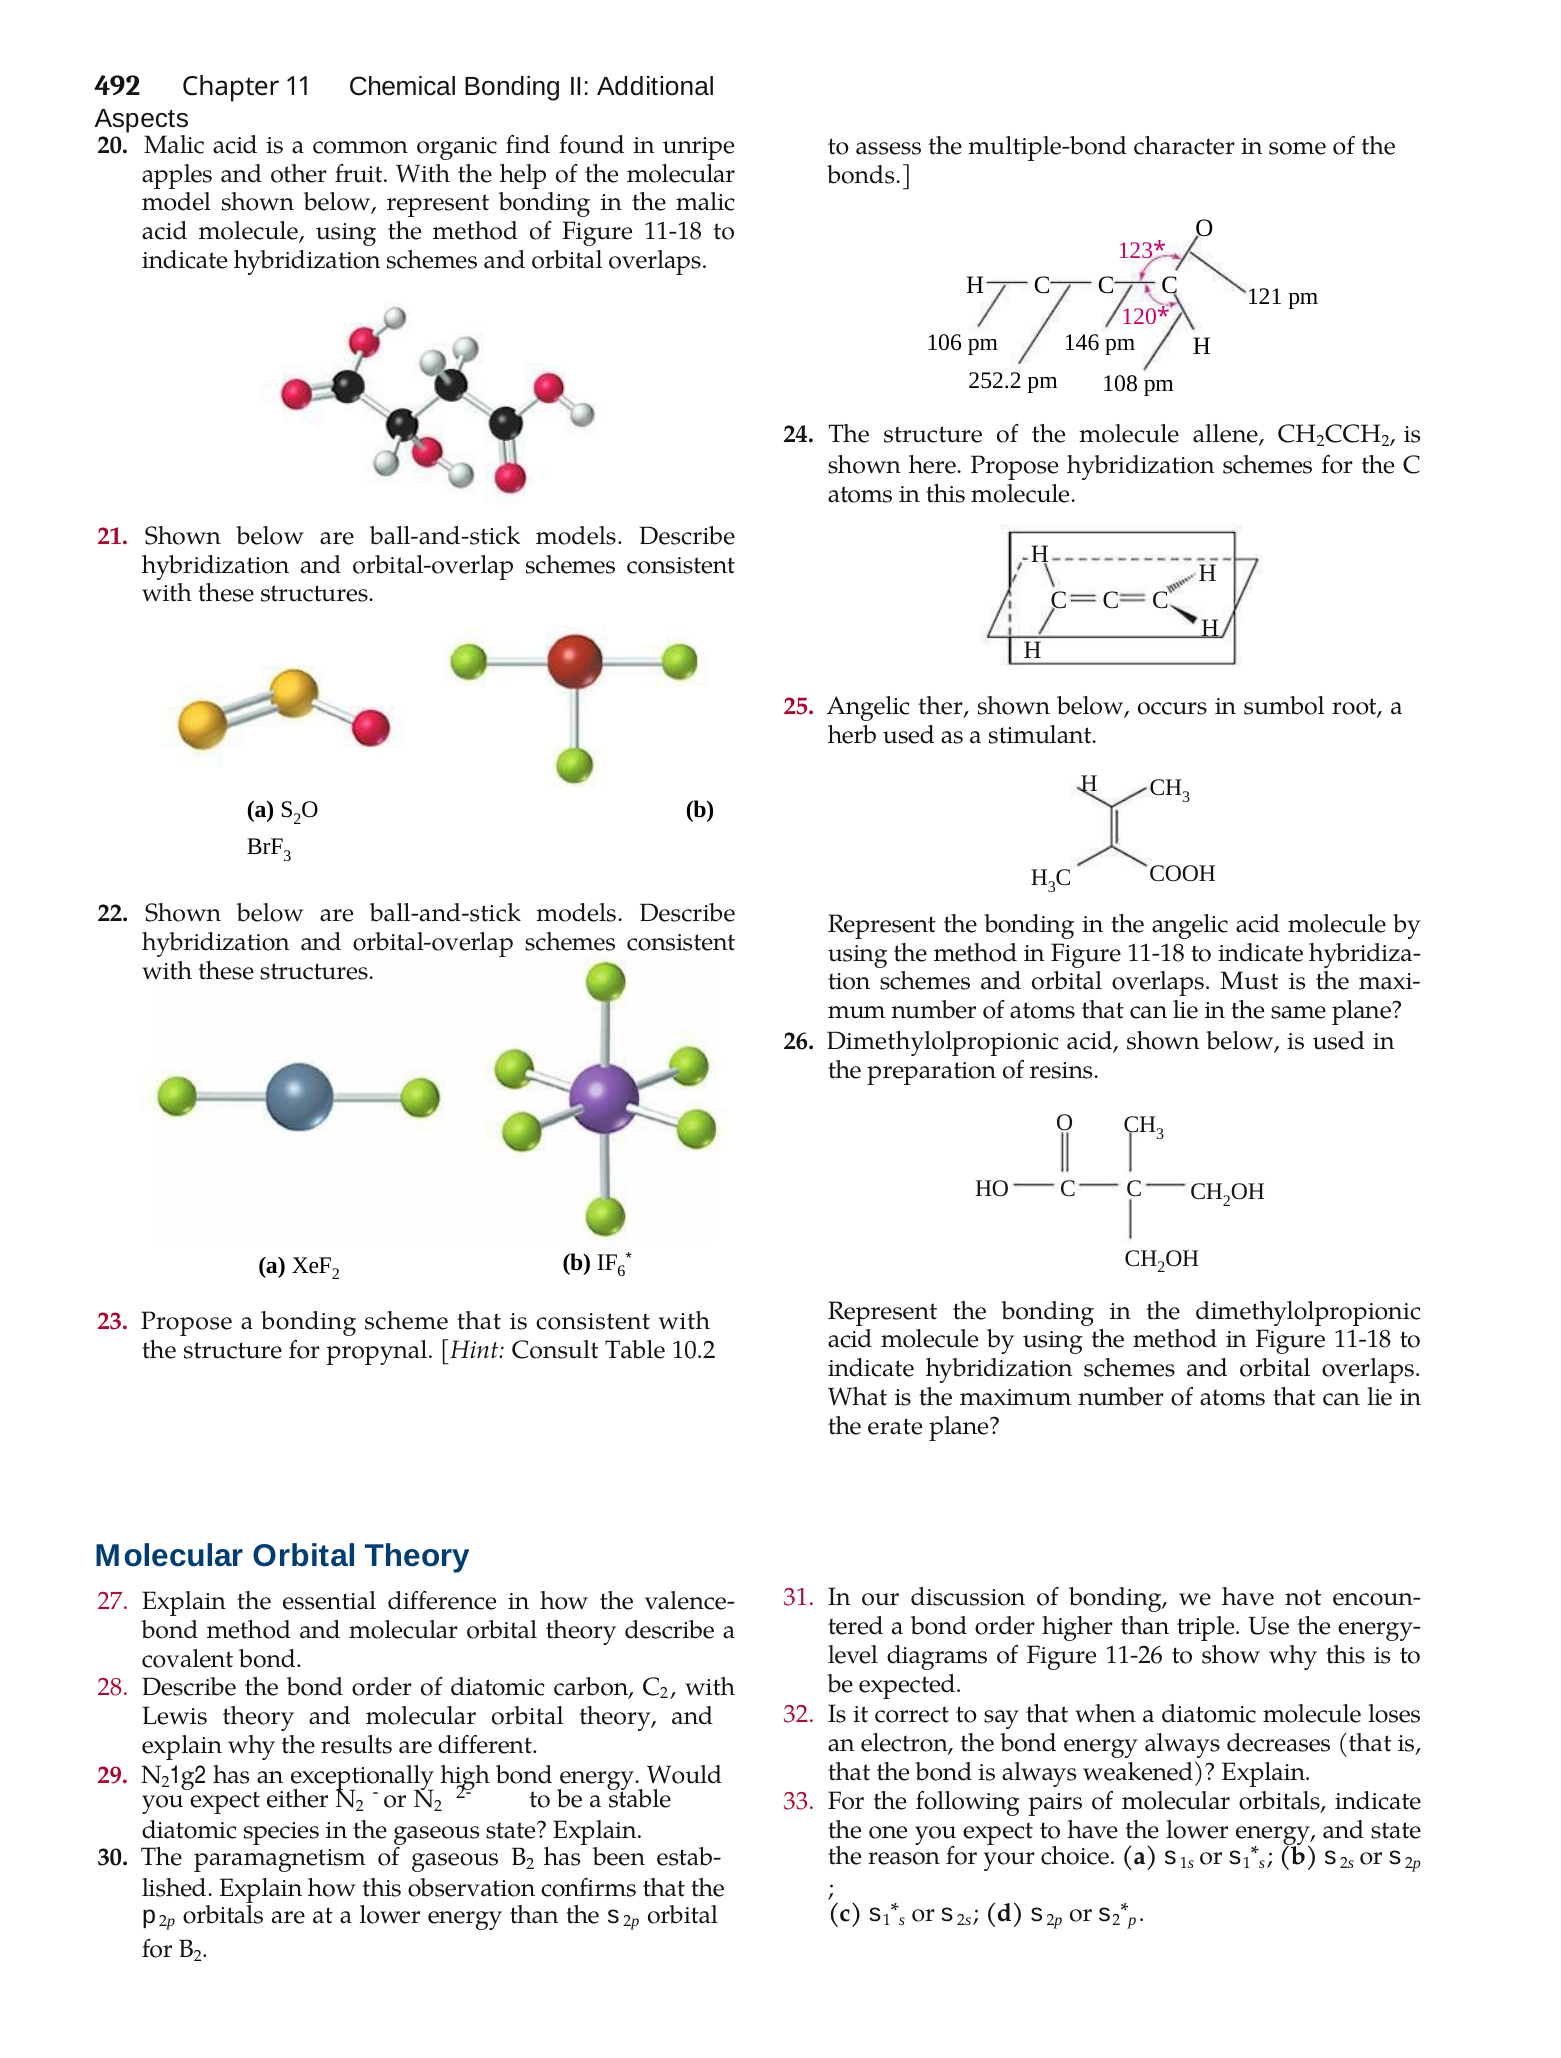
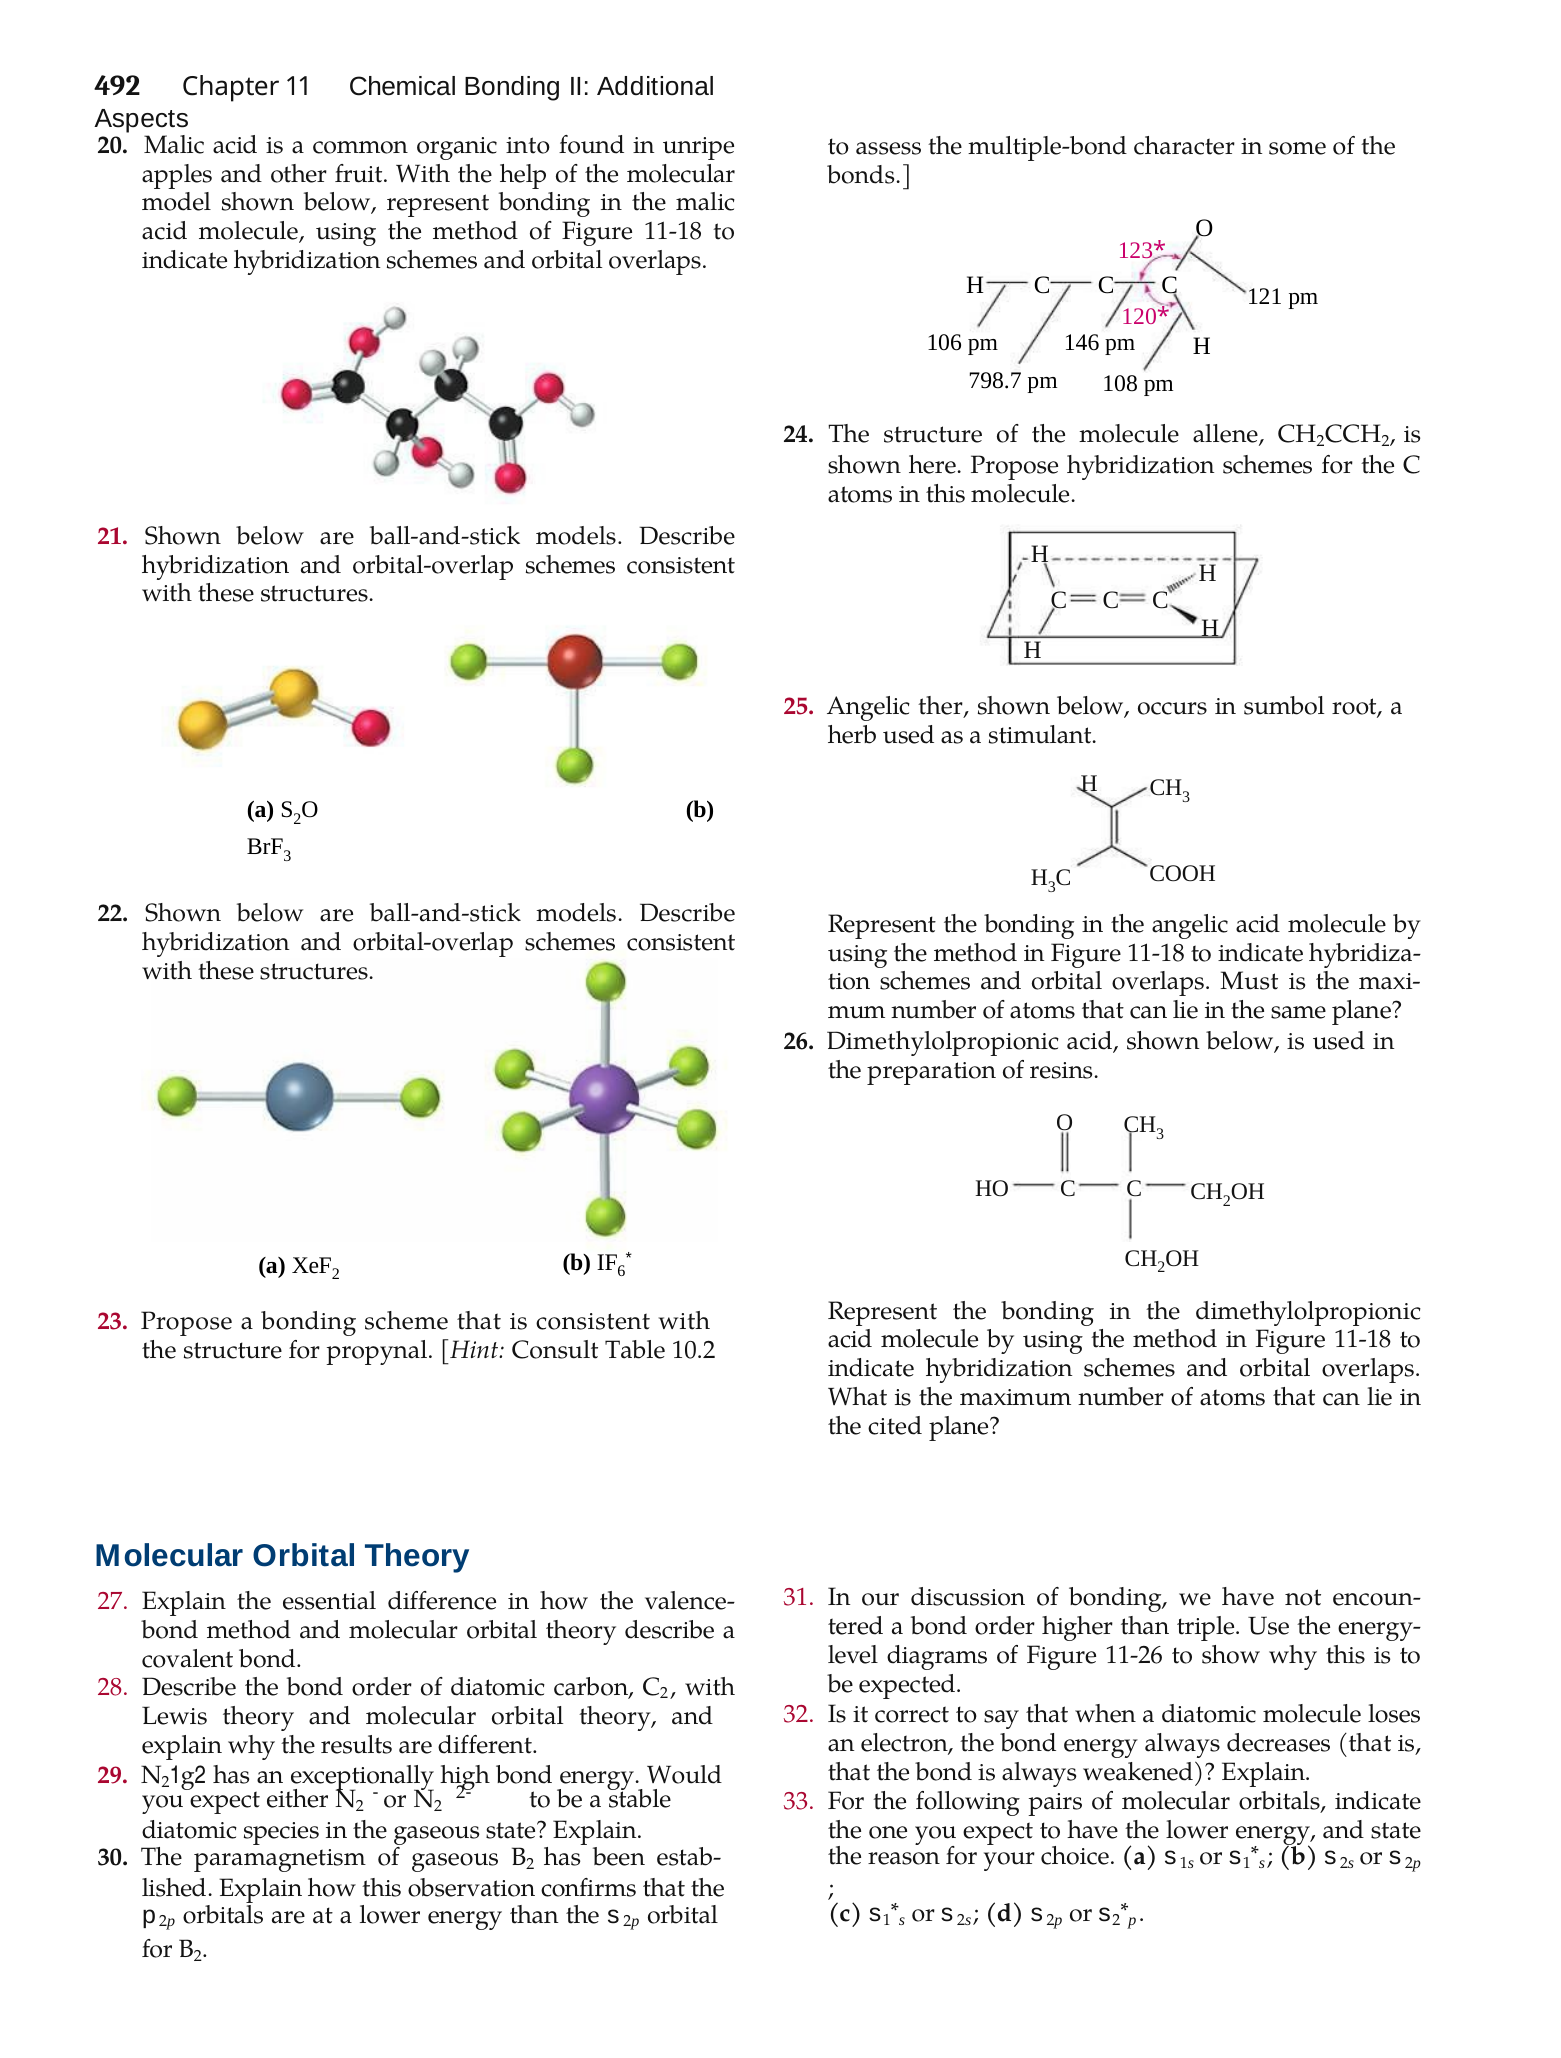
find: find -> into (528, 145)
252.2: 252.2 -> 798.7 (995, 380)
erate: erate -> cited (895, 1426)
